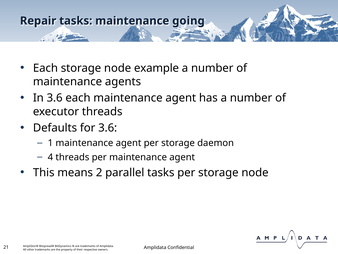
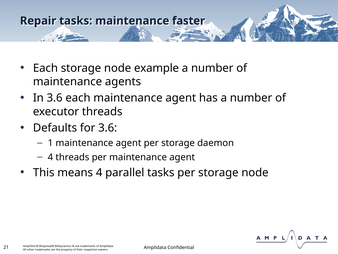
going: going -> faster (189, 21)
means 2: 2 -> 4 (99, 172)
